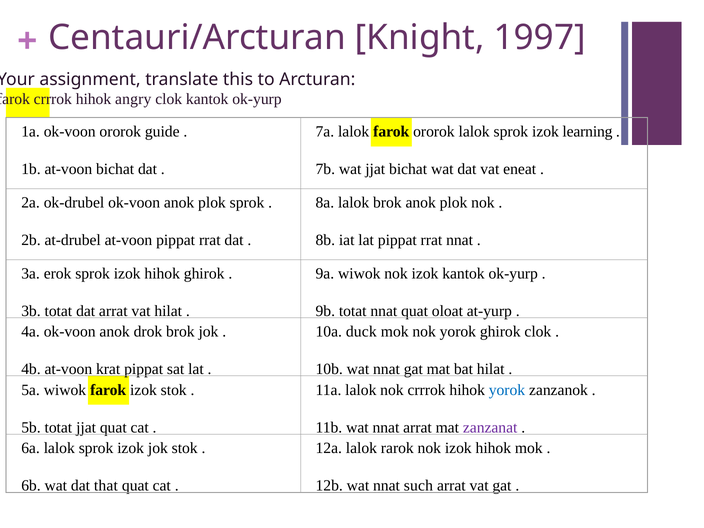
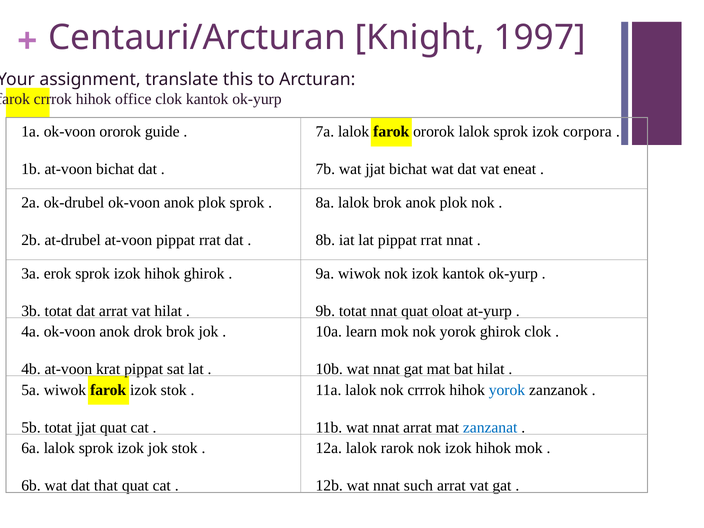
angry: angry -> office (133, 99)
learning: learning -> corpora (587, 132)
duck: duck -> learn (361, 332)
zanzanat colour: purple -> blue (490, 427)
